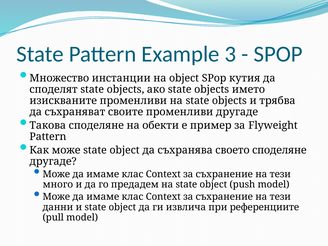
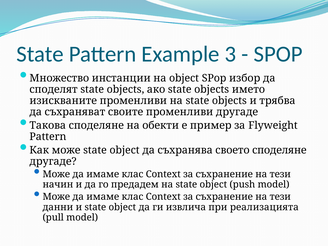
кутия: кутия -> избор (245, 78)
много: много -> начин (58, 184)
референциите: референциите -> реализацията (264, 207)
